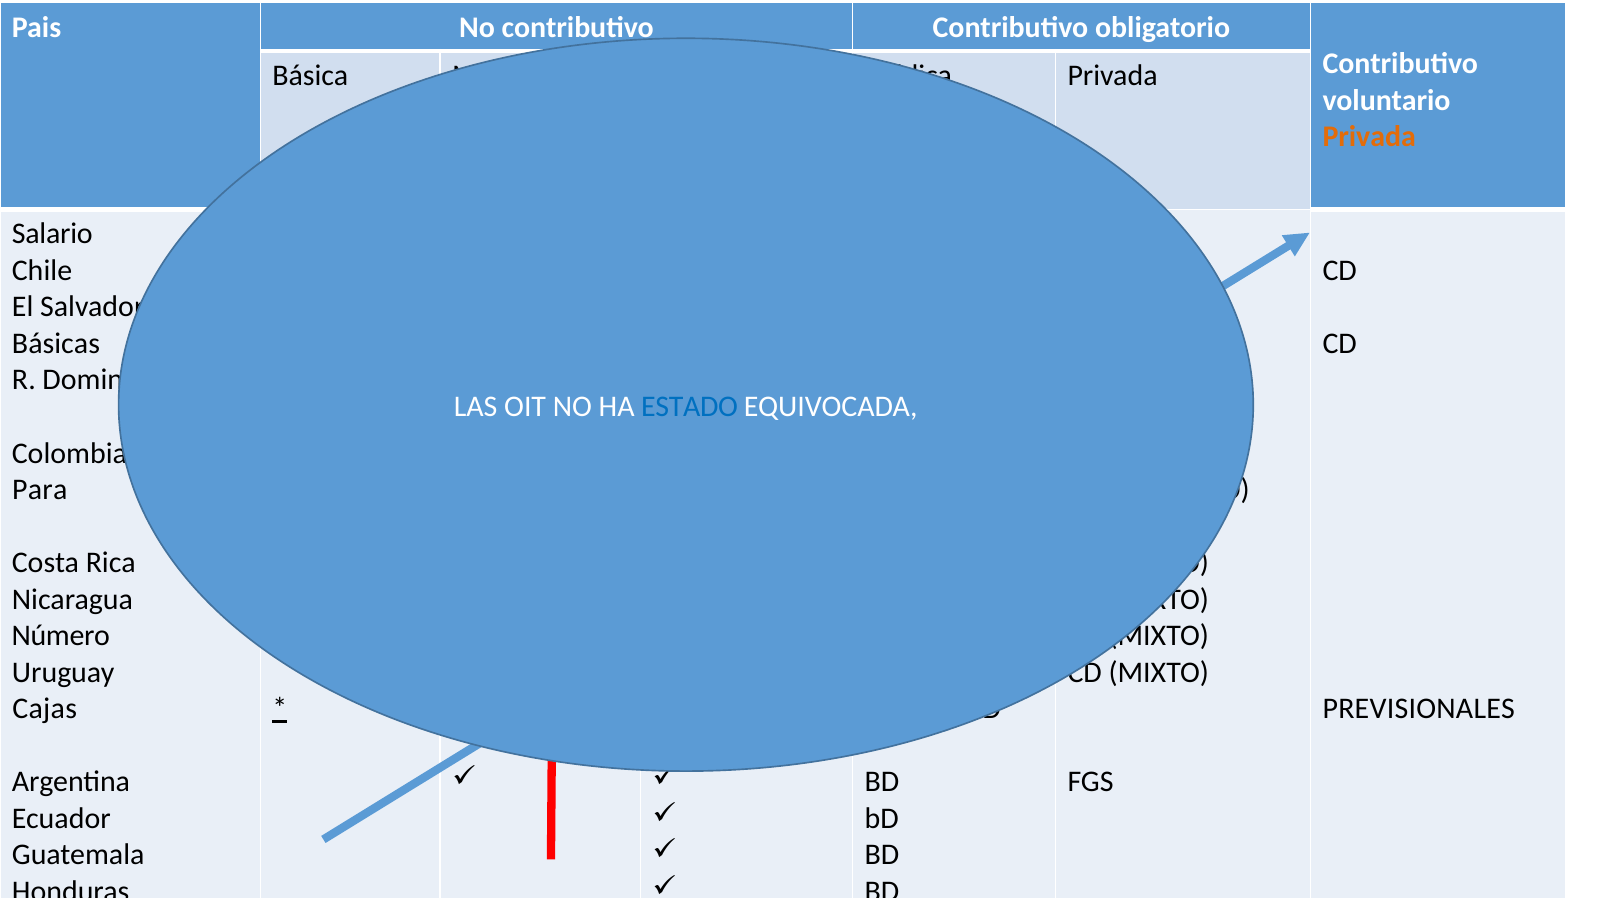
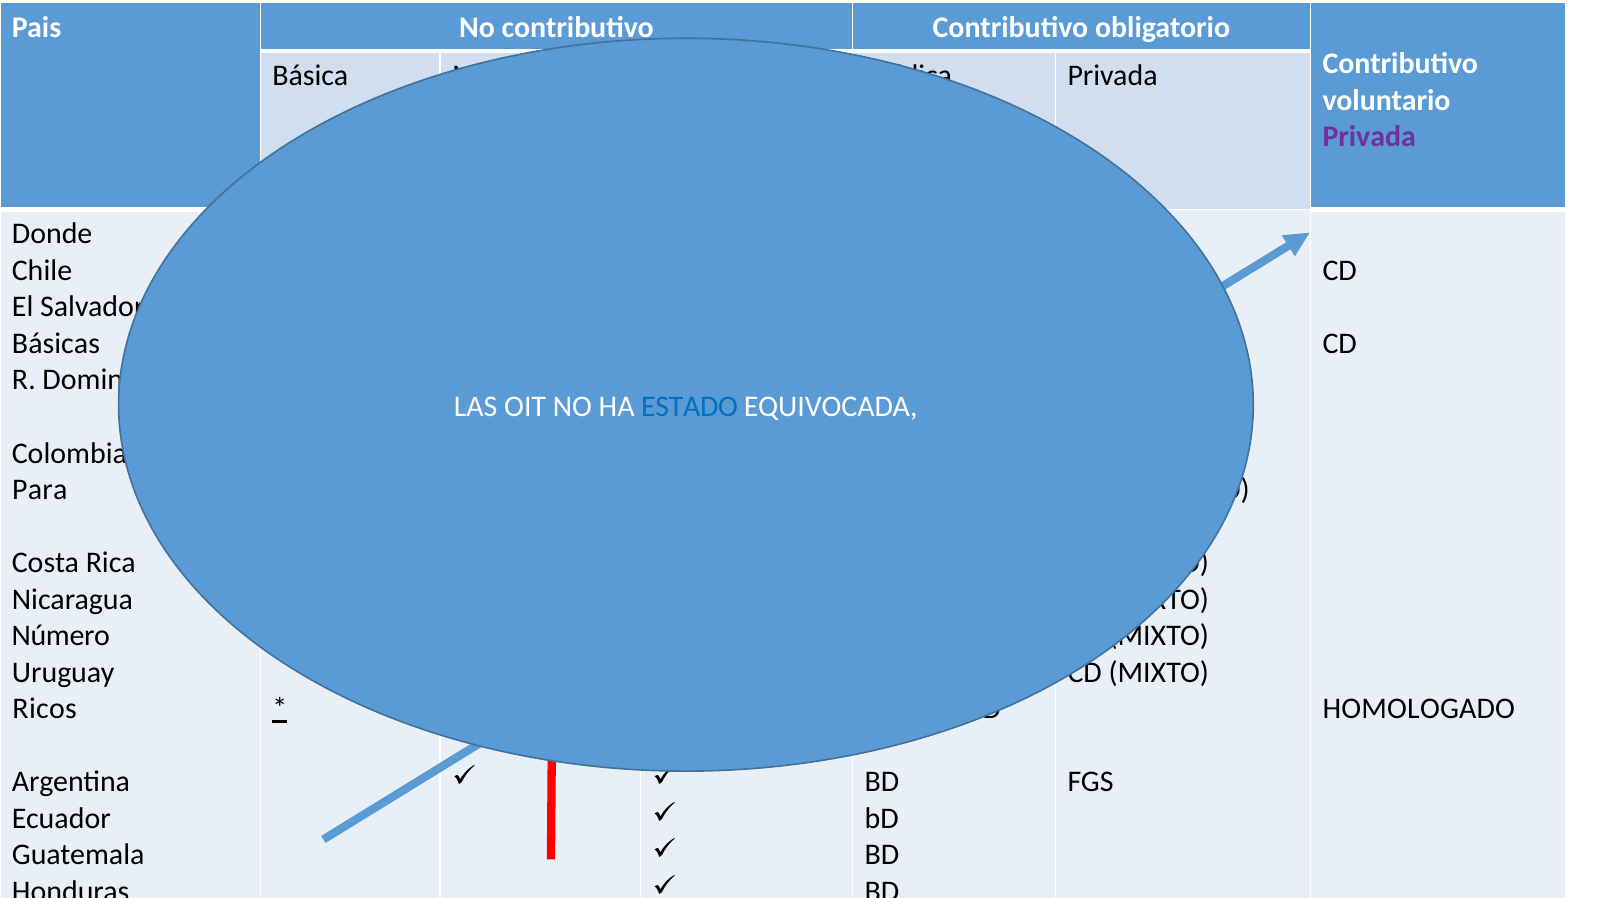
Privada colour: orange -> purple (1369, 137)
Salario: Salario -> Donde (52, 234)
Cajas: Cajas -> Ricos (45, 709)
PREVISIONALES: PREVISIONALES -> HOMOLOGADO (1419, 709)
